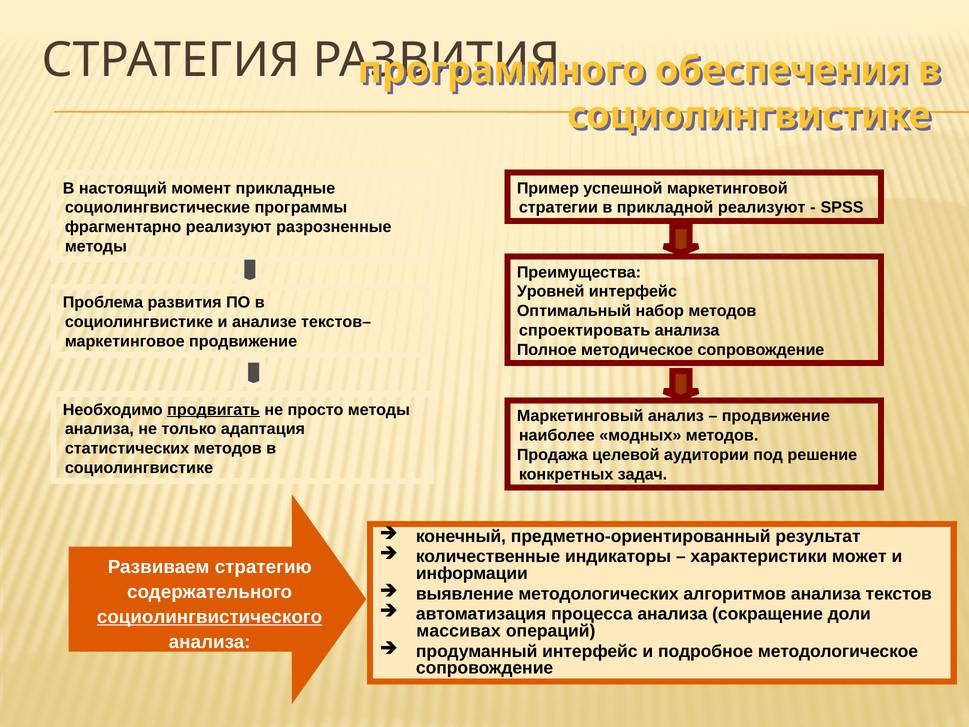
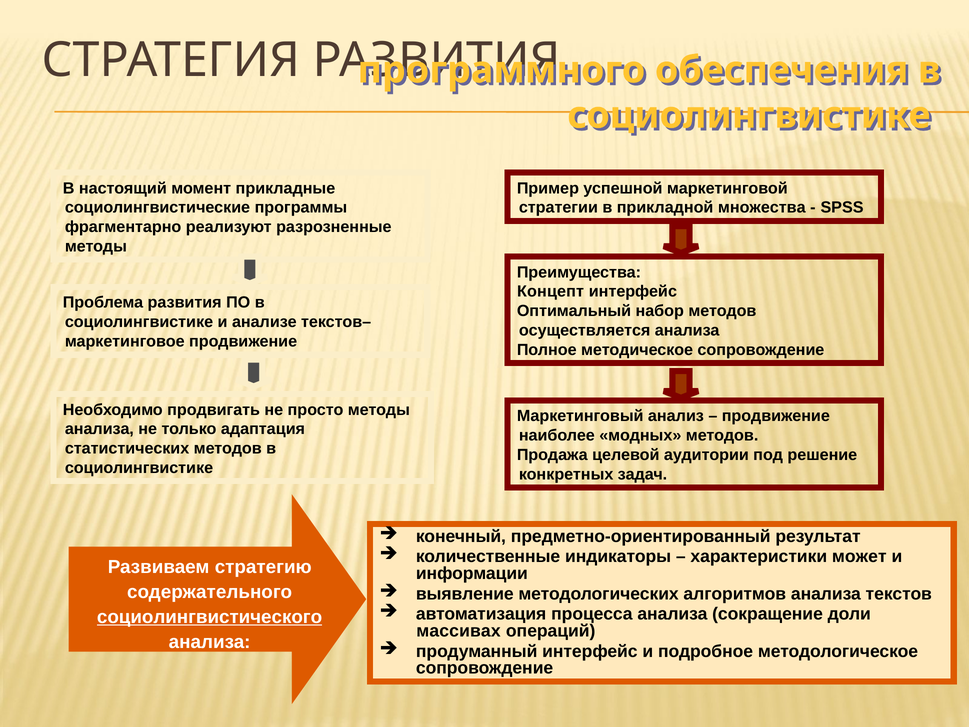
прикладной реализуют: реализуют -> множества (762, 208)
Уровней: Уровней -> Концепт (551, 291)
спроектировать: спроектировать -> осуществляется (585, 330)
продвигать underline: present -> none (214, 410)
